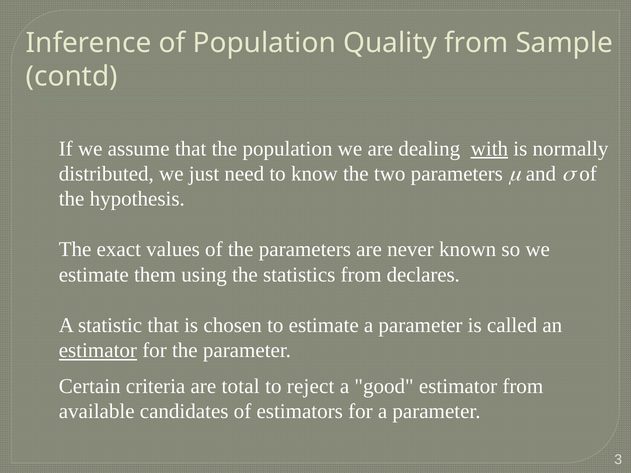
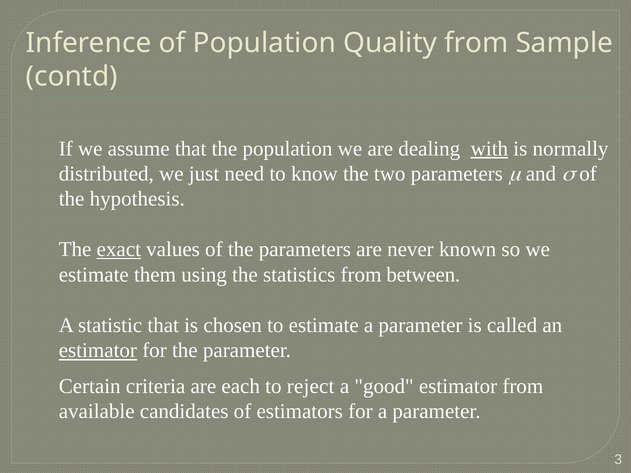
exact underline: none -> present (119, 250)
declares: declares -> between (423, 275)
total: total -> each (241, 386)
